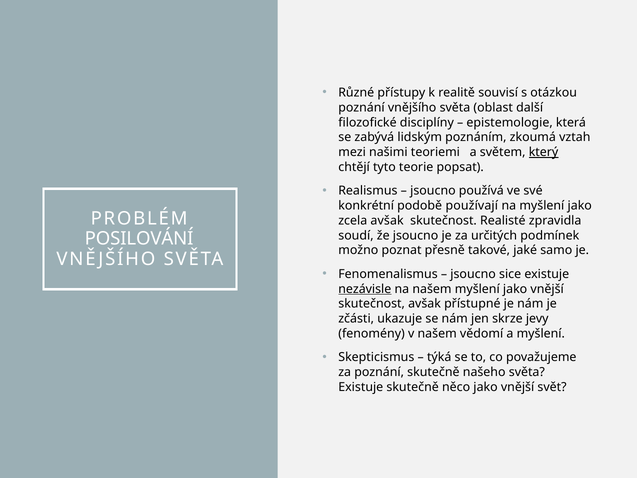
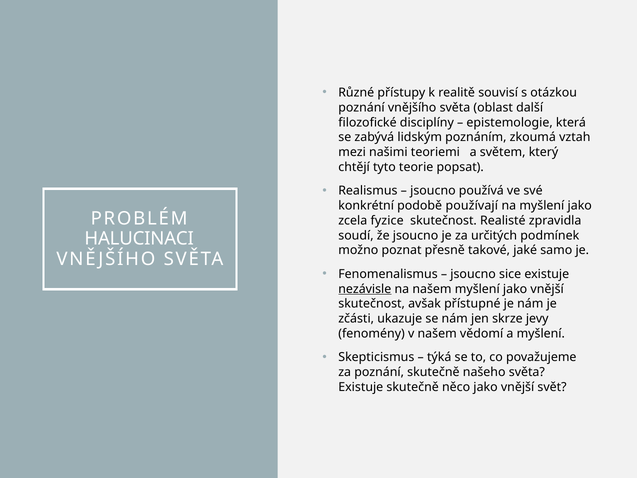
který underline: present -> none (544, 152)
zcela avšak: avšak -> fyzice (387, 220)
POSILOVÁNÍ: POSILOVÁNÍ -> HALUCINACI (139, 239)
